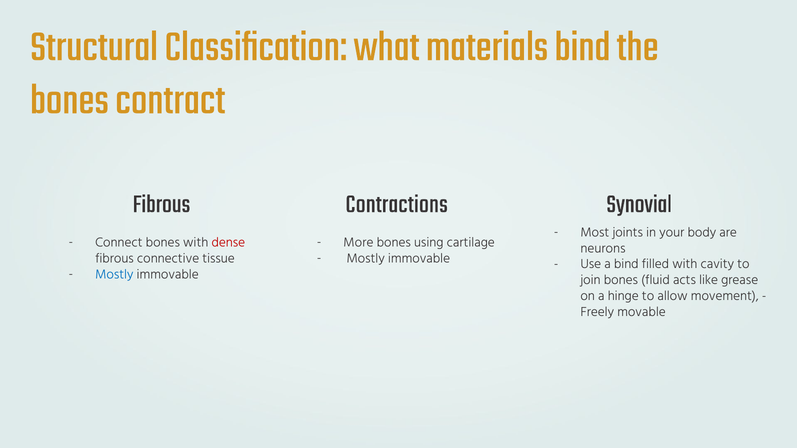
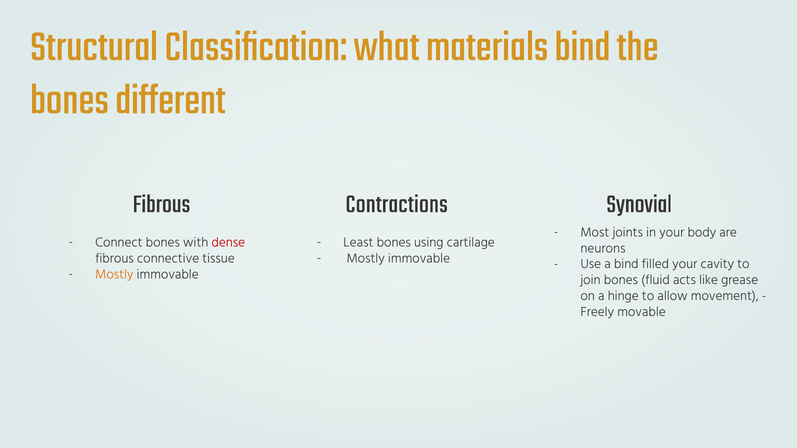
contract: contract -> different (170, 99)
More: More -> Least (358, 243)
filled with: with -> your (685, 264)
Mostly colour: blue -> orange (114, 274)
